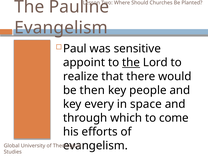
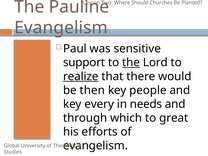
appoint: appoint -> support (84, 62)
realize underline: none -> present (81, 76)
space: space -> needs (146, 104)
come: come -> great (174, 118)
